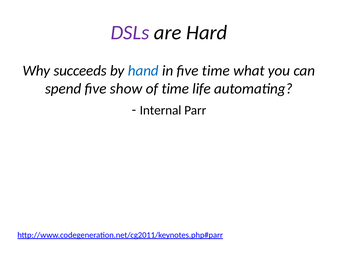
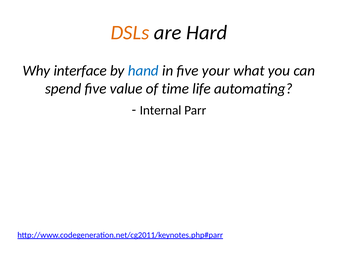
DSLs colour: purple -> orange (130, 33)
succeeds: succeeds -> interface (80, 71)
five time: time -> your (216, 71)
show: show -> value (126, 89)
